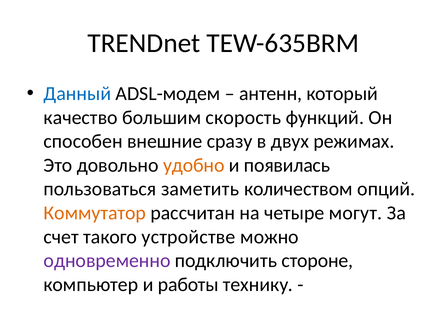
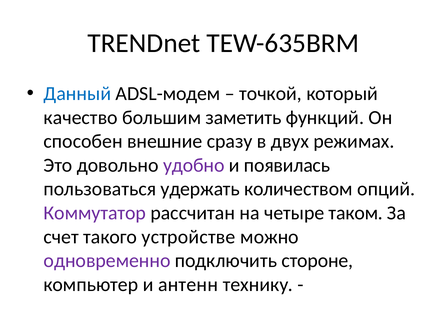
антенн: антенн -> точкой (271, 94)
скорость: скорость -> заметить (243, 118)
удобно colour: orange -> purple (194, 165)
заметить: заметить -> удержать (200, 189)
Коммутатор colour: orange -> purple (95, 213)
могут: могут -> таком (356, 213)
работы: работы -> антенн (188, 285)
